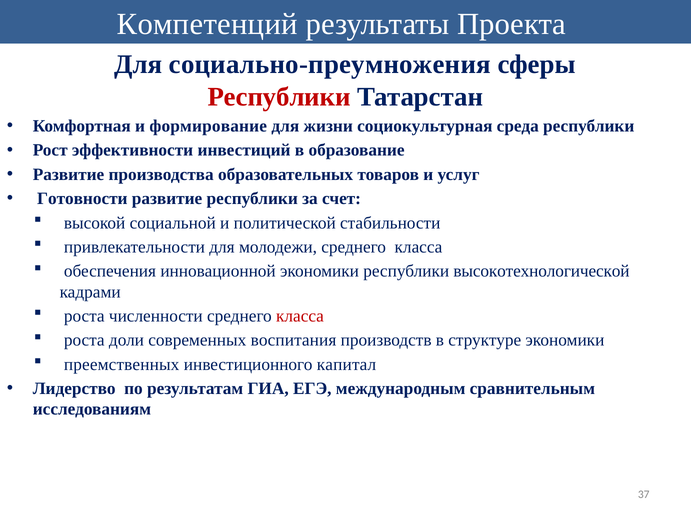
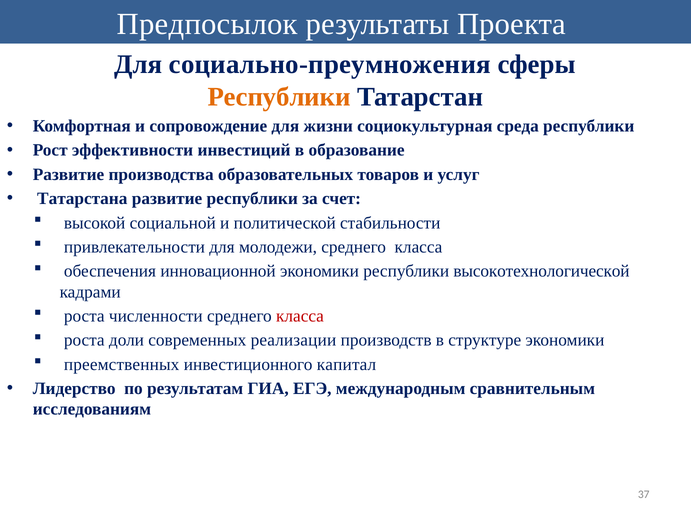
Компетенций: Компетенций -> Предпосылок (207, 24)
Республики colour: red -> orange (279, 97)
формирование: формирование -> сопровождение (208, 126)
Готовности: Готовности -> Татарстана (82, 199)
воспитания: воспитания -> реализации (293, 340)
